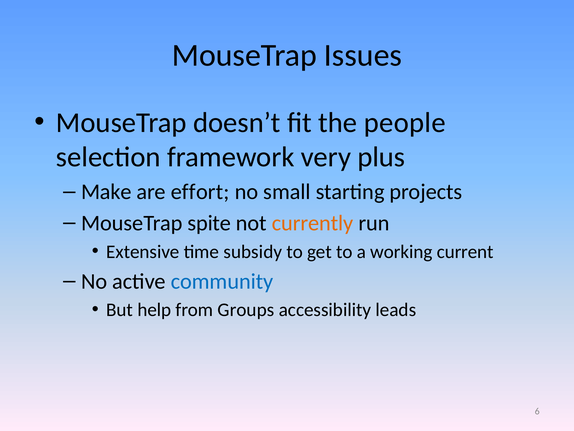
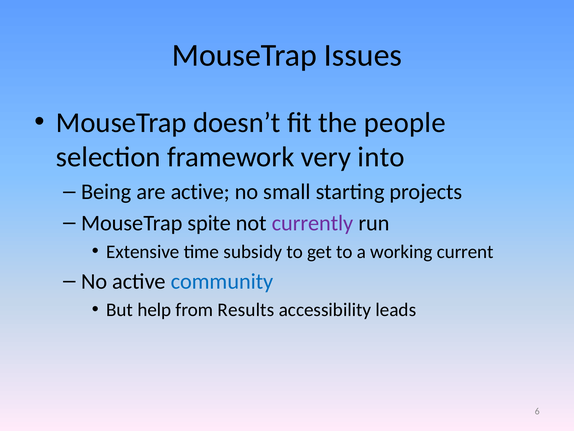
plus: plus -> into (381, 157)
Make: Make -> Being (106, 192)
are effort: effort -> active (200, 192)
currently colour: orange -> purple (313, 223)
Groups: Groups -> Results (246, 309)
